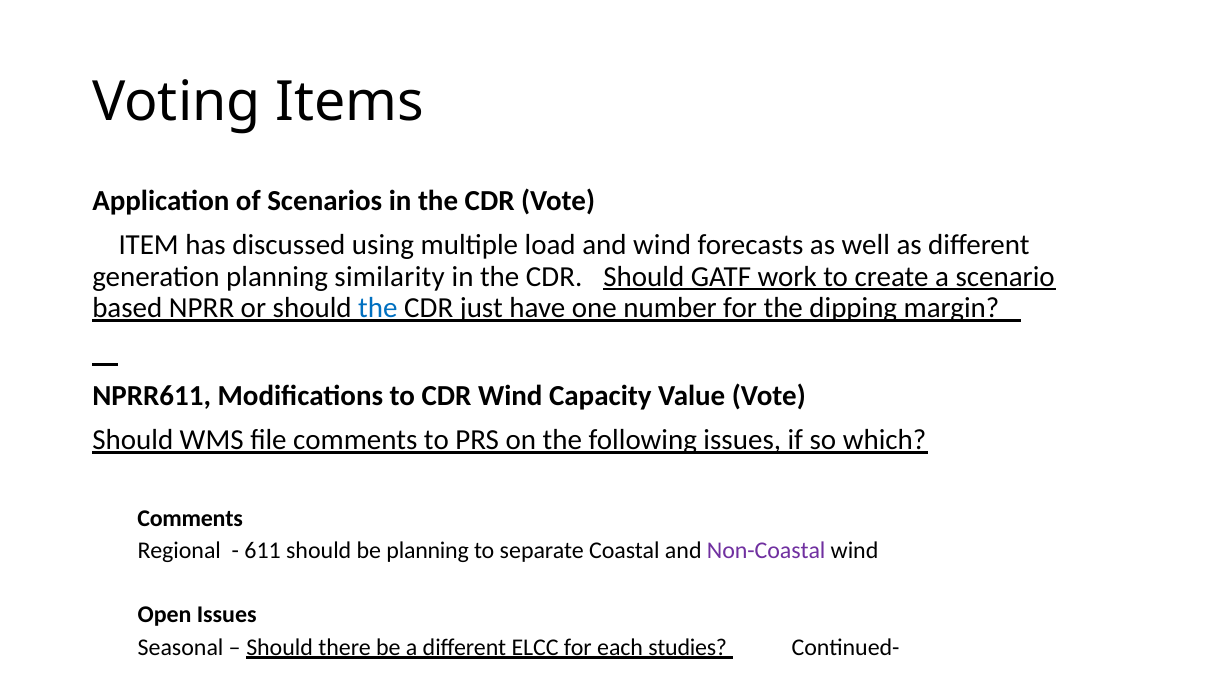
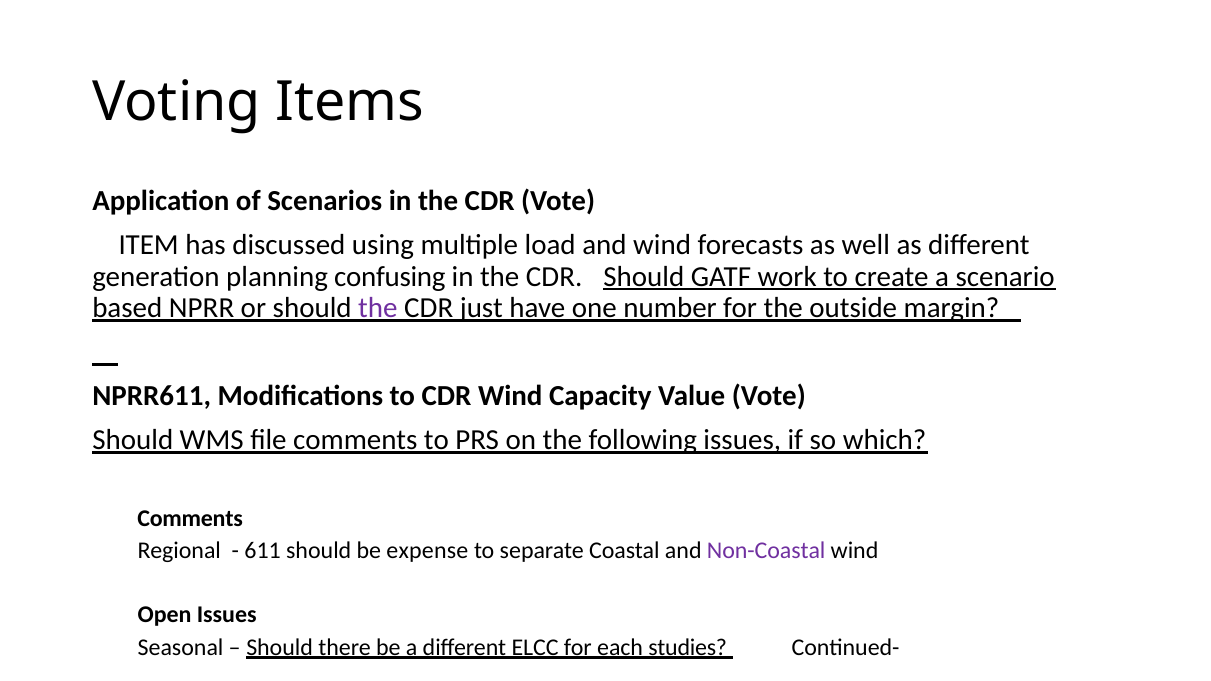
similarity: similarity -> confusing (390, 277)
the colour: blue -> purple (378, 308)
dipping: dipping -> outside (853, 308)
be planning: planning -> expense (427, 551)
